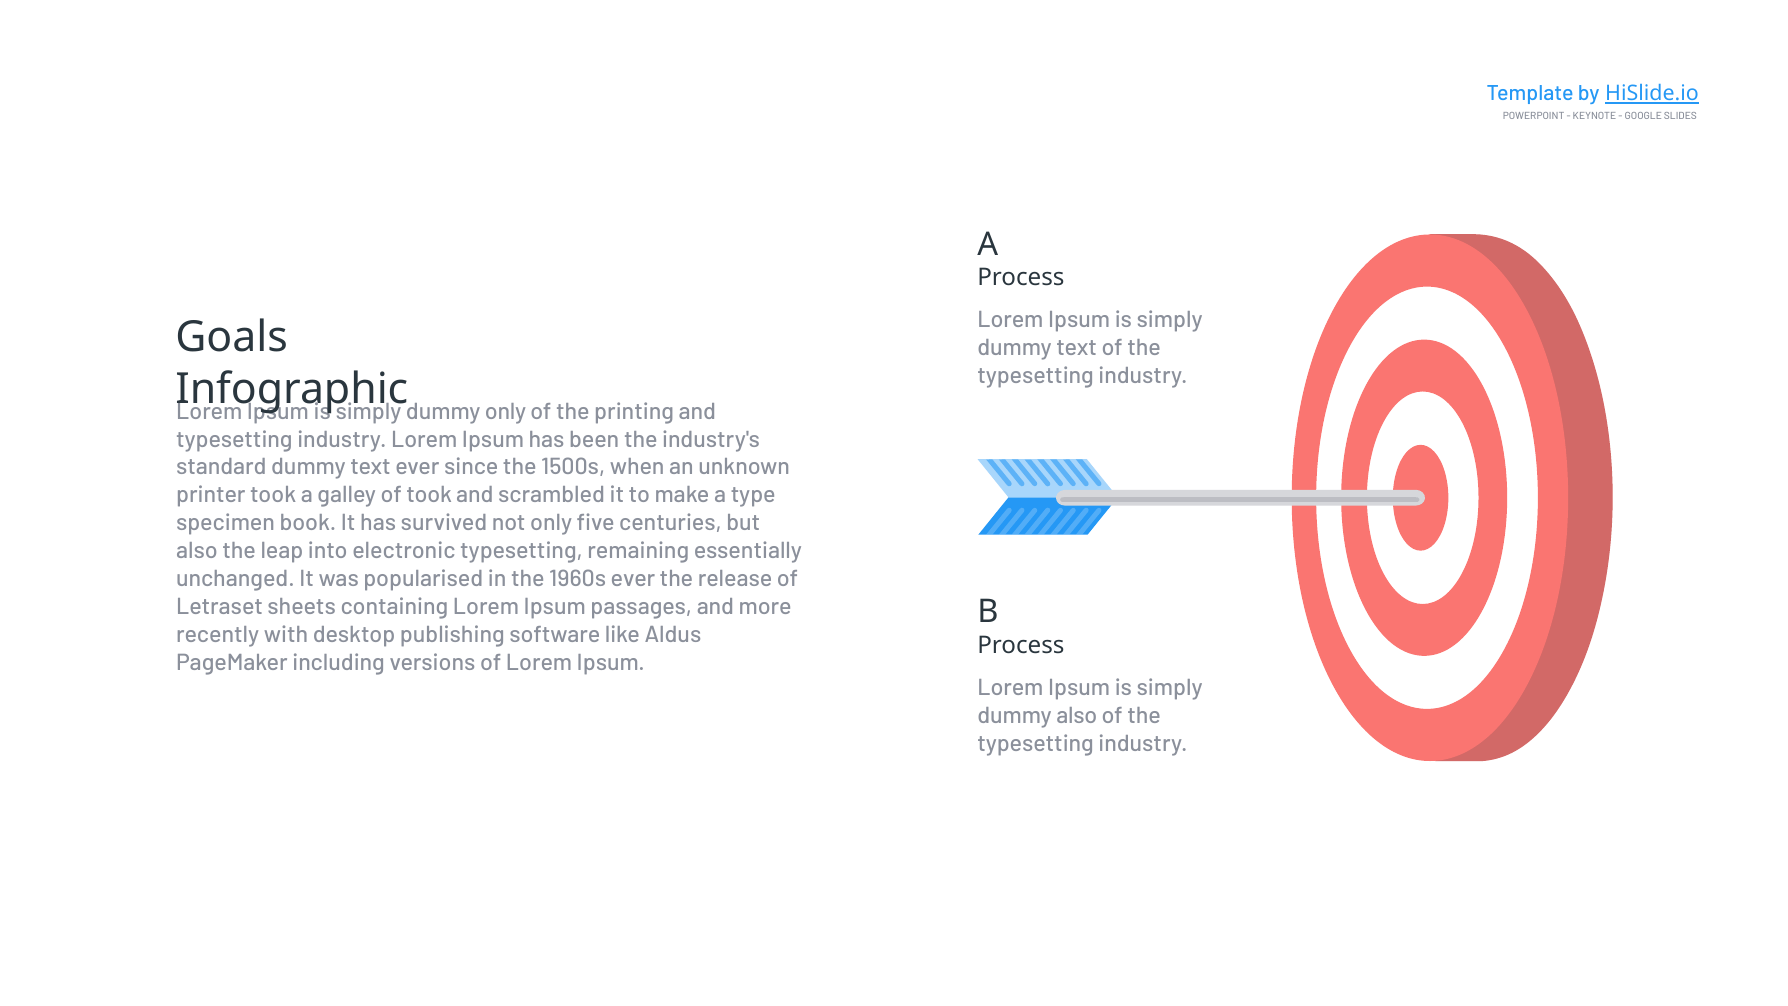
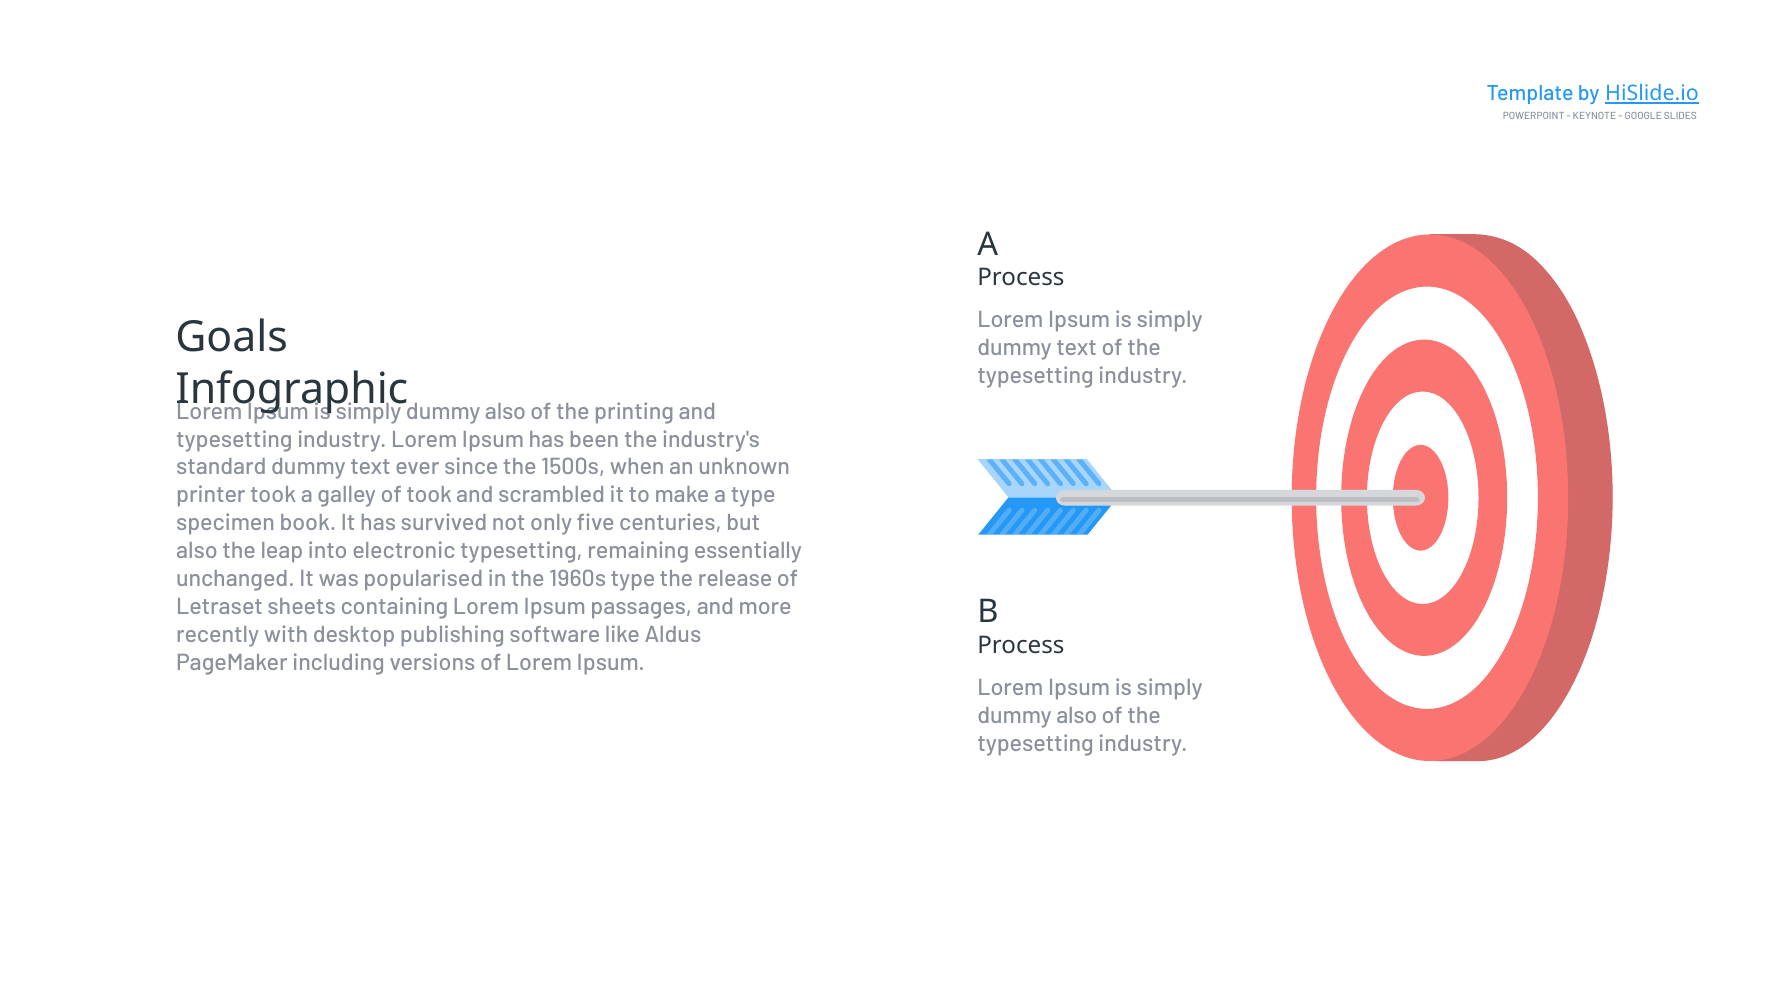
only: only -> also (506, 411)
1960s ever: ever -> type (633, 579)
